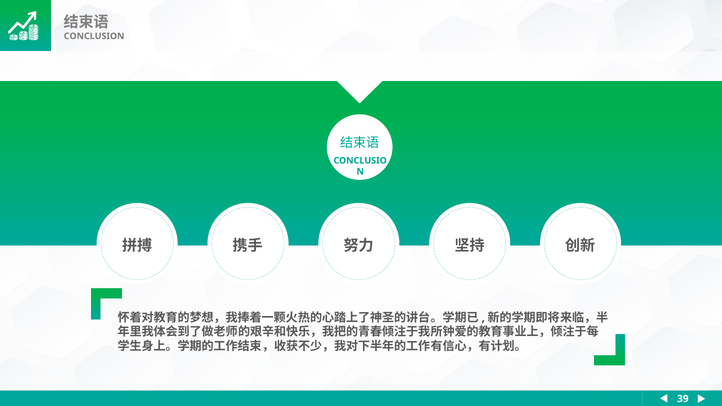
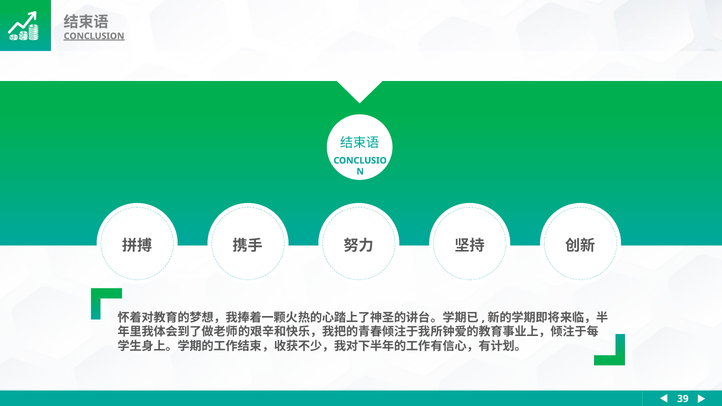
CONCLUSION underline: none -> present (94, 36)
